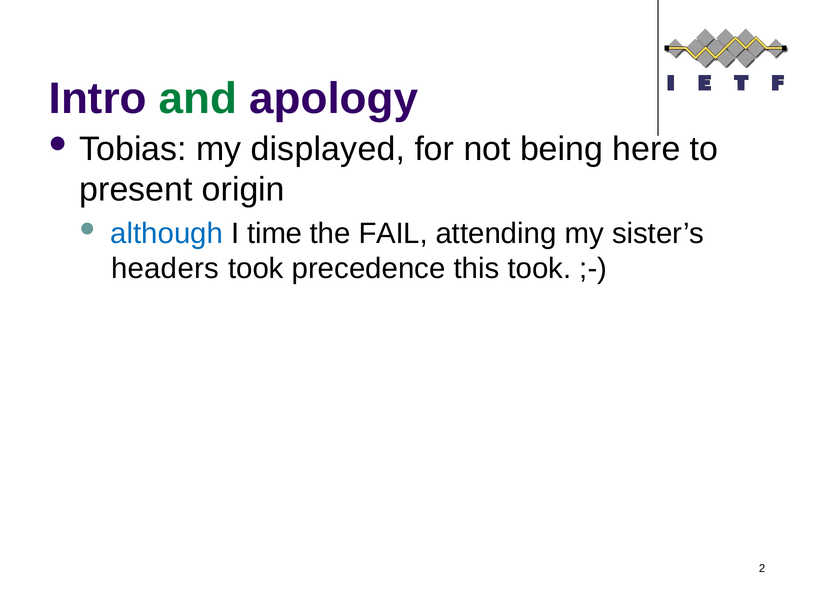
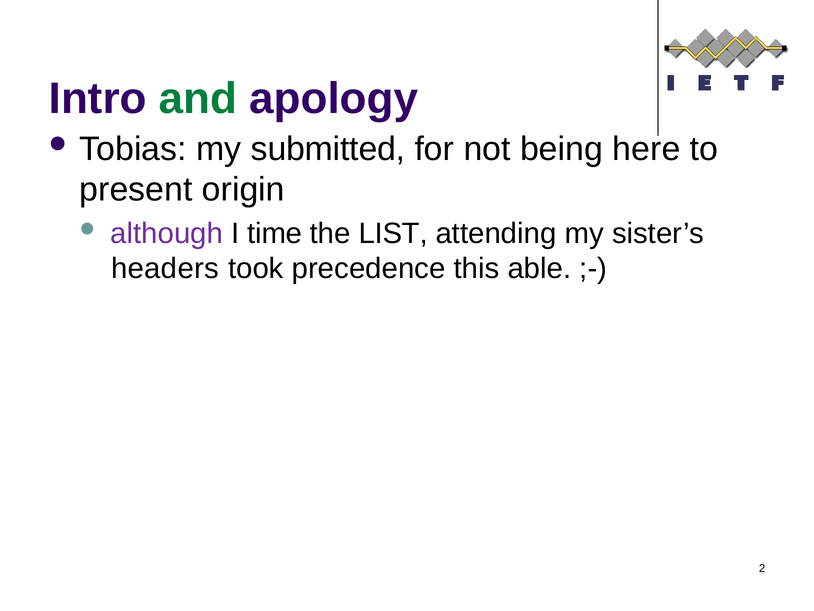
displayed: displayed -> submitted (328, 149)
although colour: blue -> purple (167, 233)
FAIL: FAIL -> LIST (393, 233)
this took: took -> able (539, 268)
